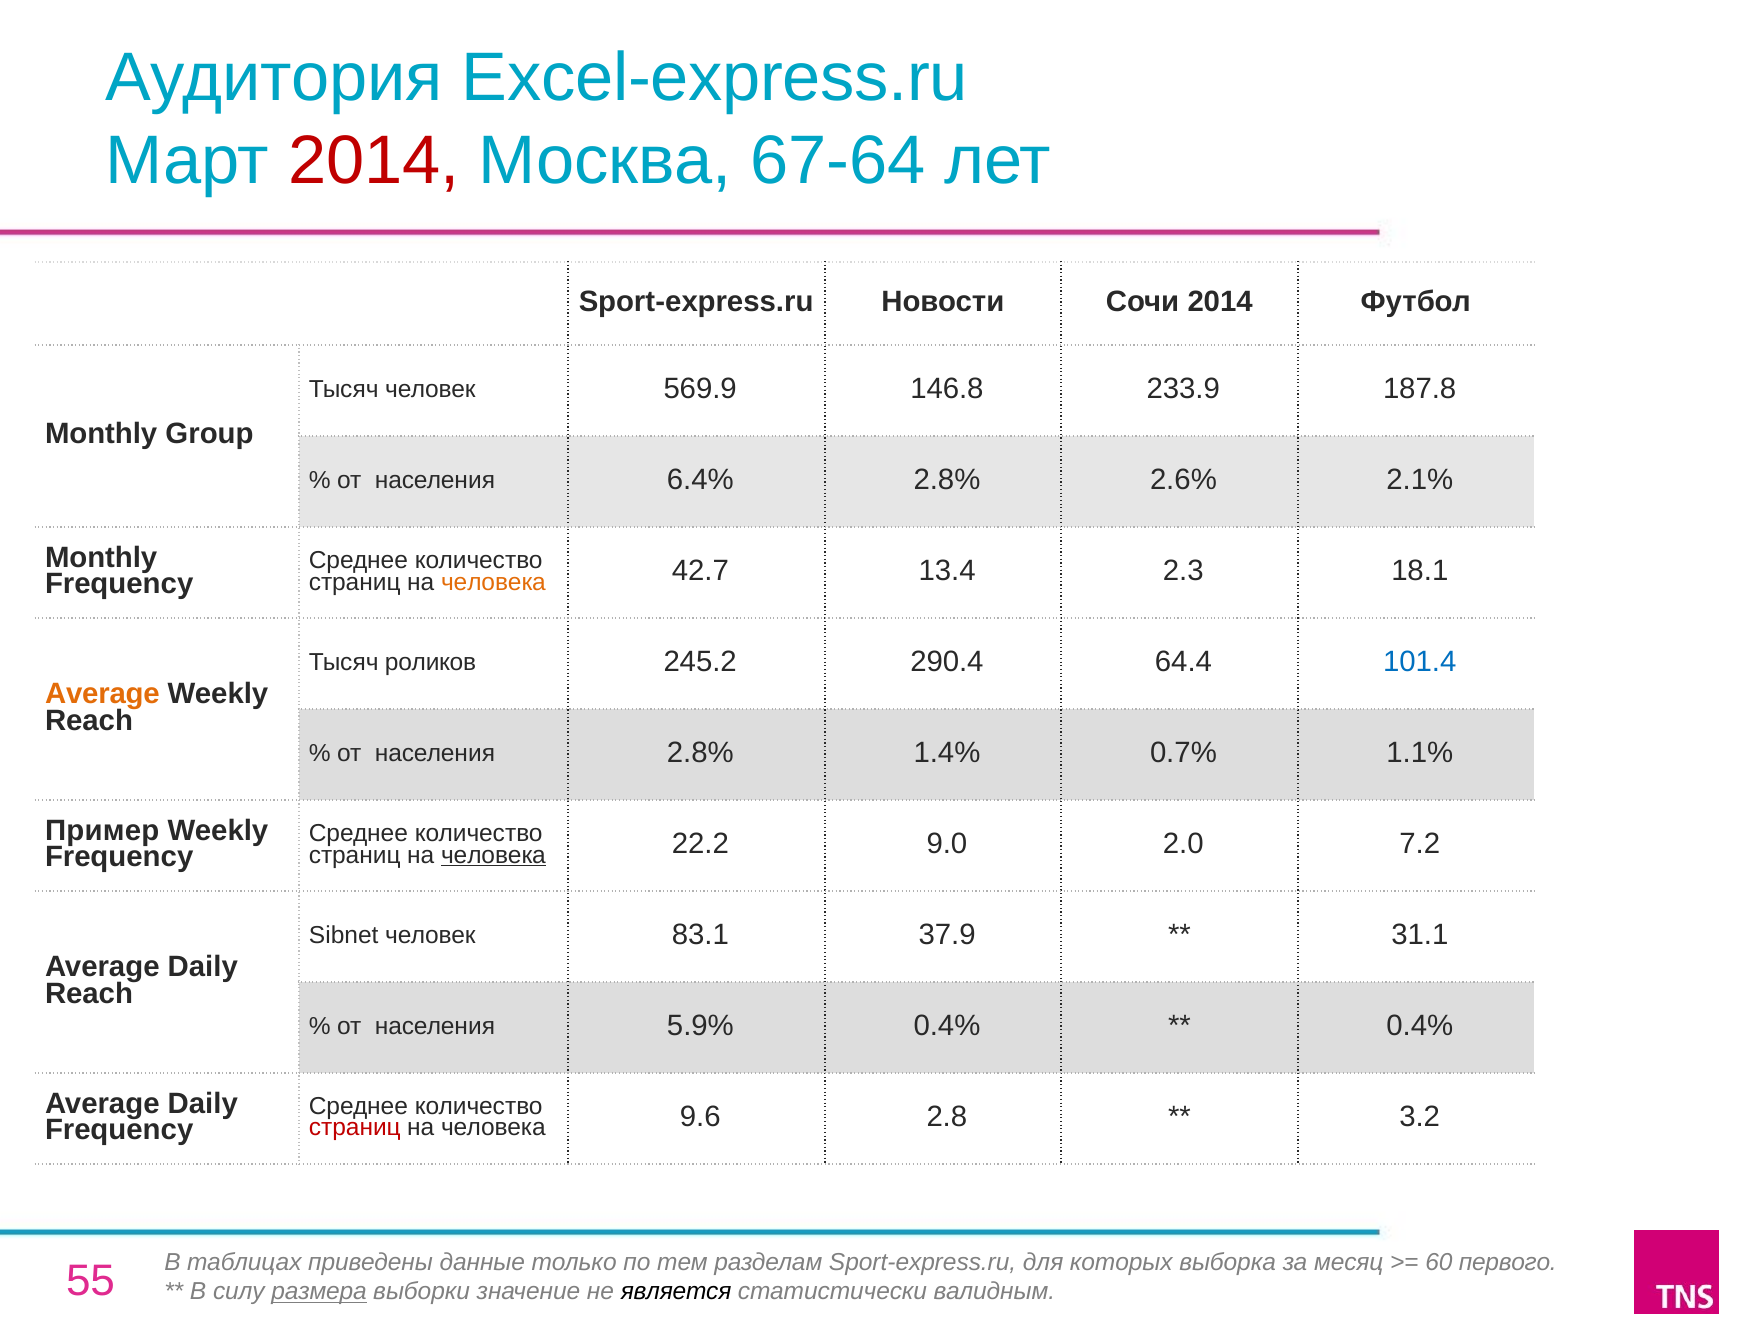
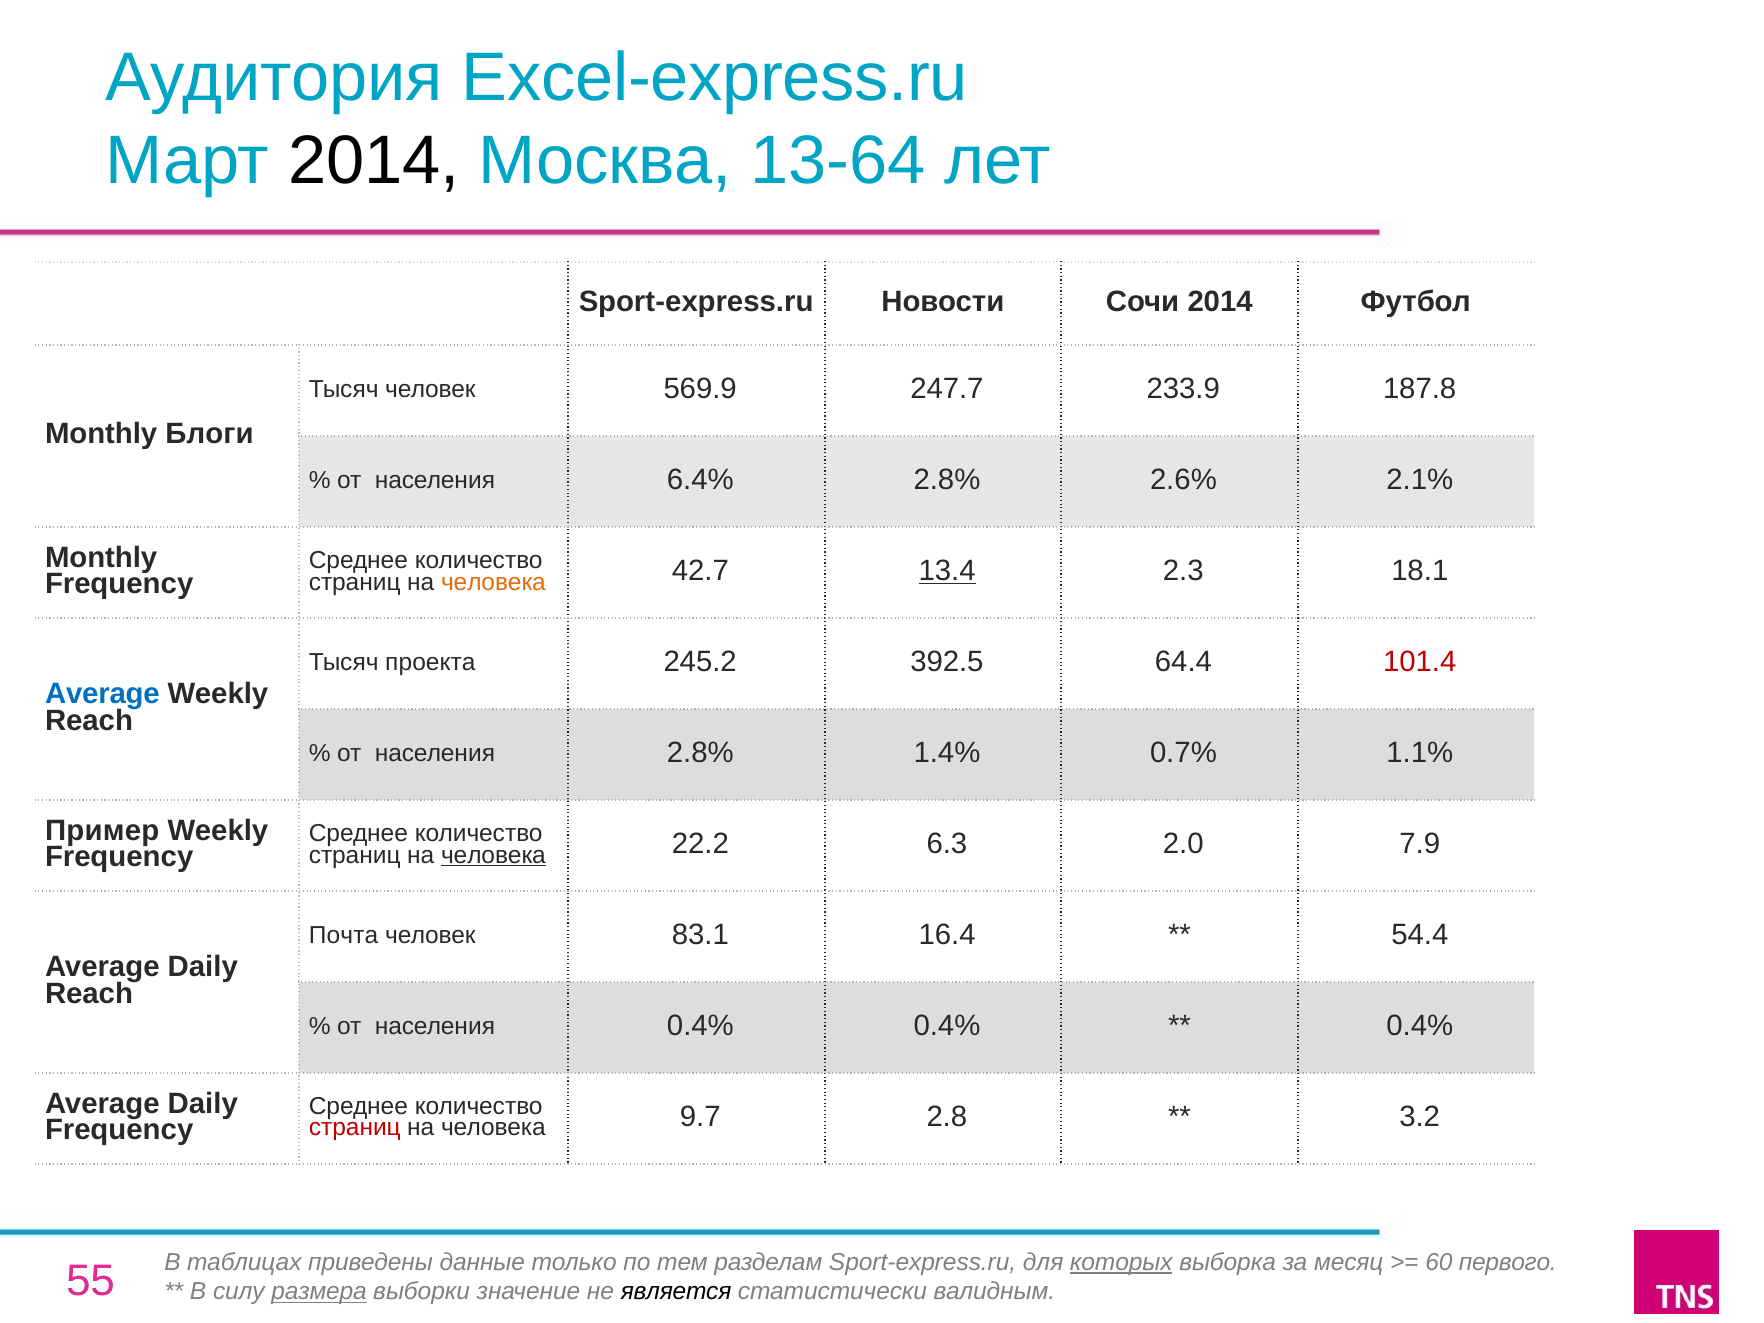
2014 colour: red -> black (374, 161)
67-64: 67-64 -> 13-64 (838, 161)
146.8: 146.8 -> 247.7 (947, 389)
Group: Group -> Блоги (210, 434)
13.4 underline: none -> present (947, 571)
роликов: роликов -> проекта (430, 662)
290.4: 290.4 -> 392.5 (947, 662)
101.4 colour: blue -> red (1420, 662)
Average colour: orange -> blue (102, 694)
9.0: 9.0 -> 6.3 (947, 844)
7.2: 7.2 -> 7.9 (1420, 844)
Sibnet: Sibnet -> Почта (344, 935)
37.9: 37.9 -> 16.4 (947, 935)
31.1: 31.1 -> 54.4 (1420, 935)
населения 5.9%: 5.9% -> 0.4% (700, 1026)
9.6: 9.6 -> 9.7 (700, 1117)
которых underline: none -> present (1121, 1262)
